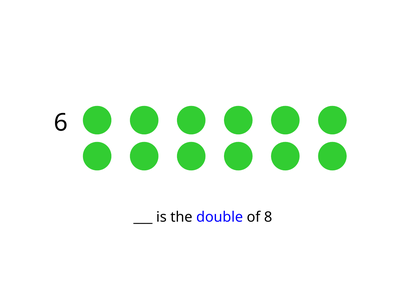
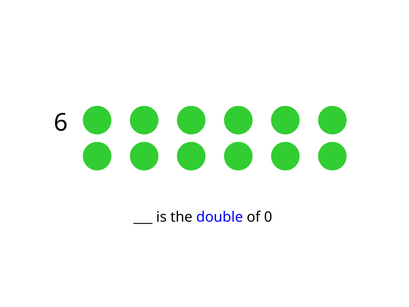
8: 8 -> 0 (268, 217)
